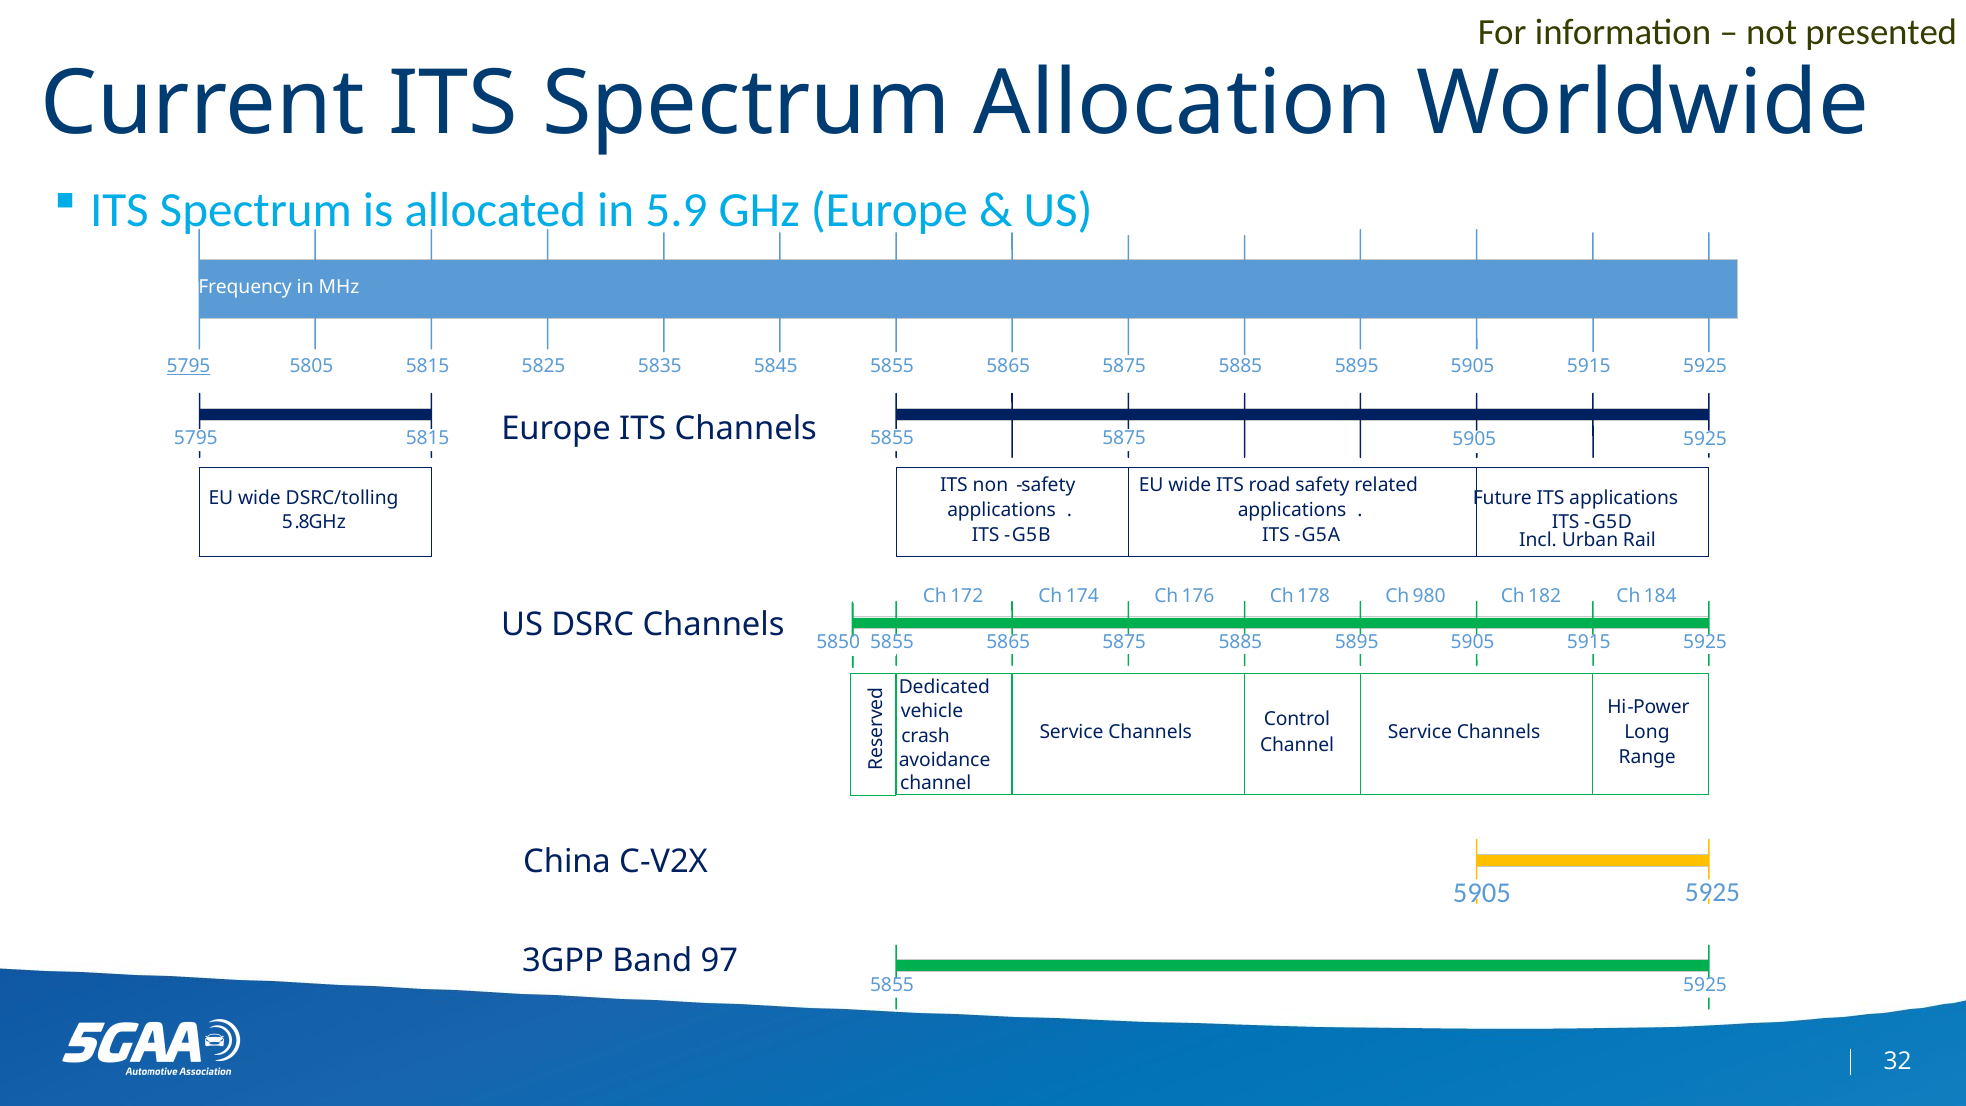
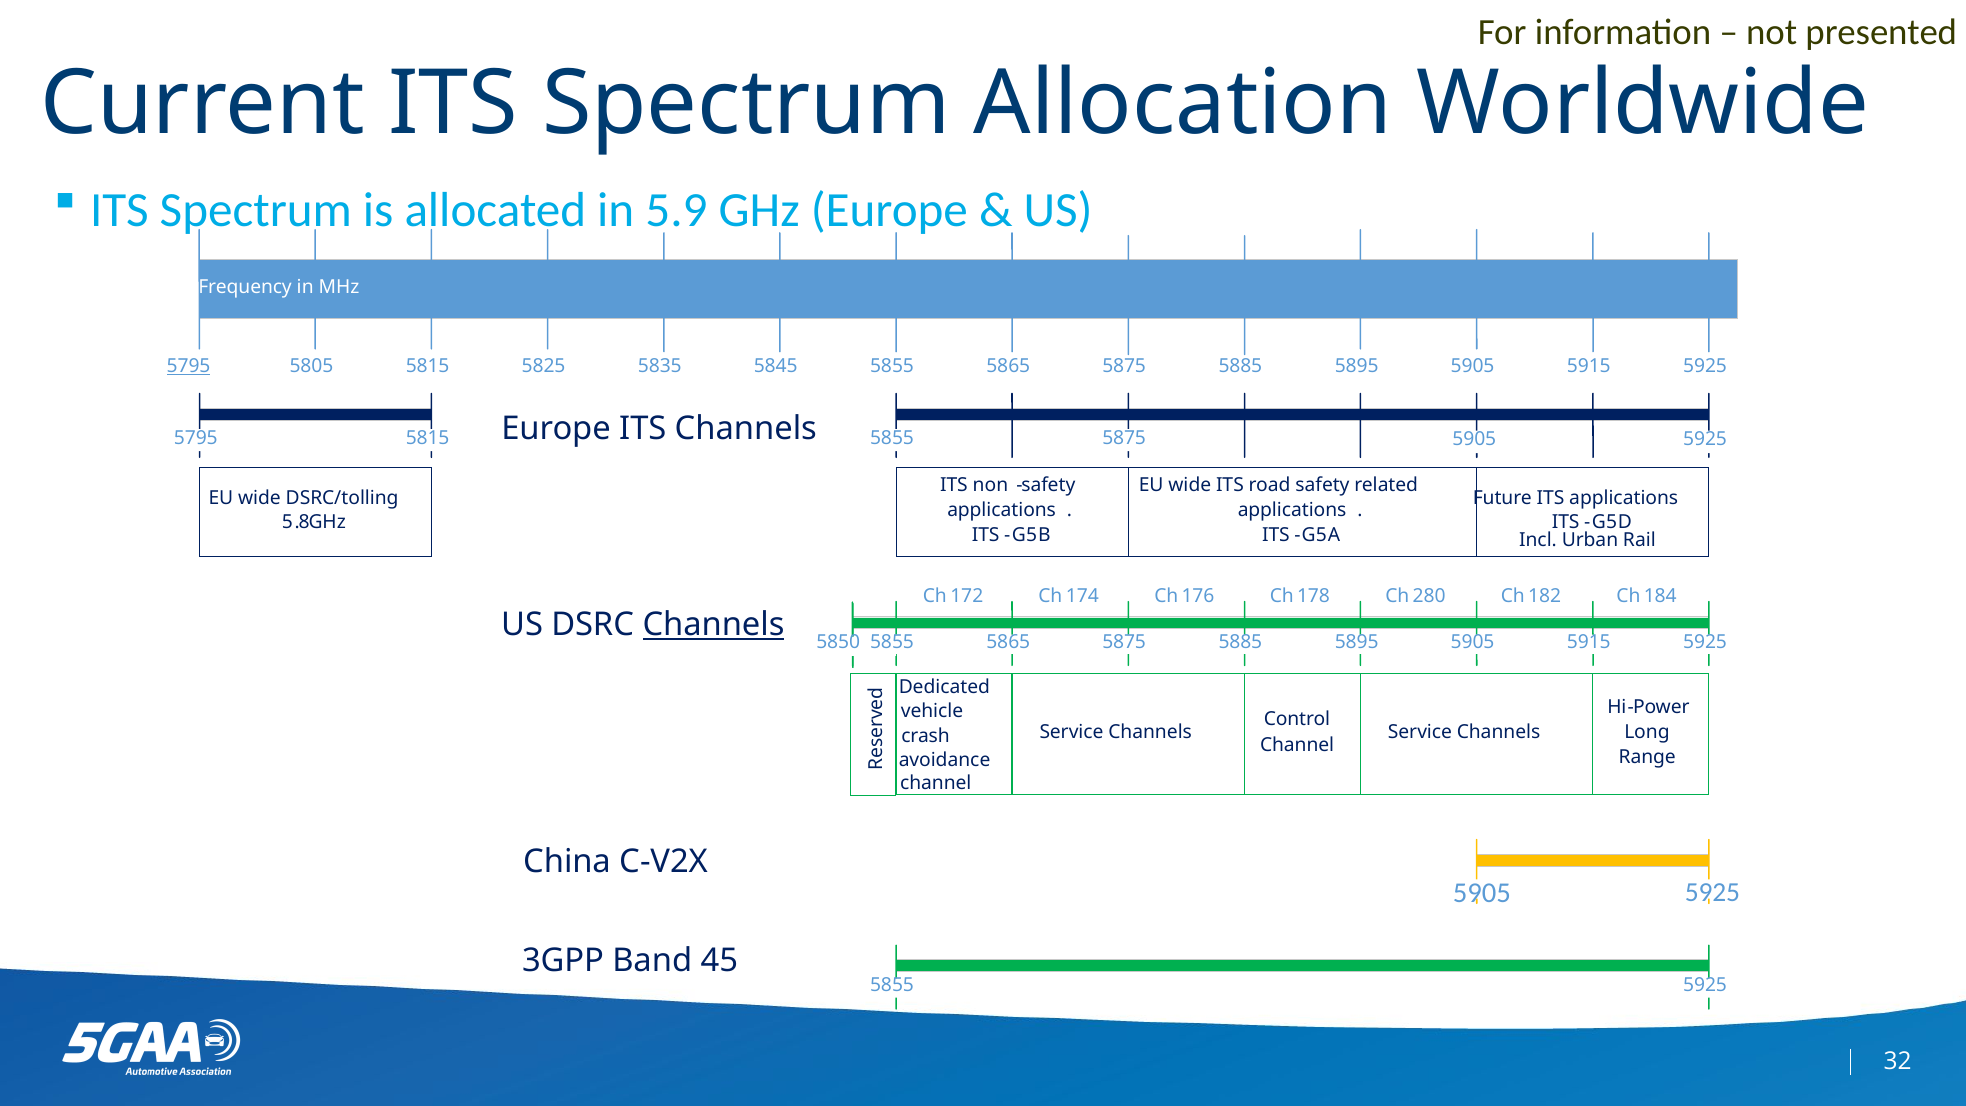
980: 980 -> 280 (1429, 596)
Channels underline: none -> present (713, 625)
97: 97 -> 45 (719, 960)
